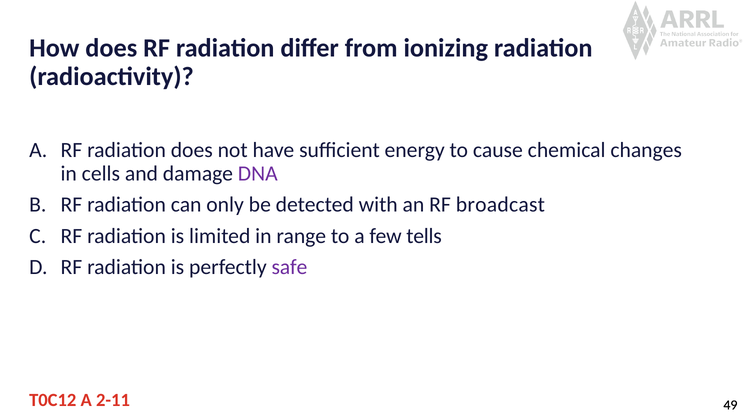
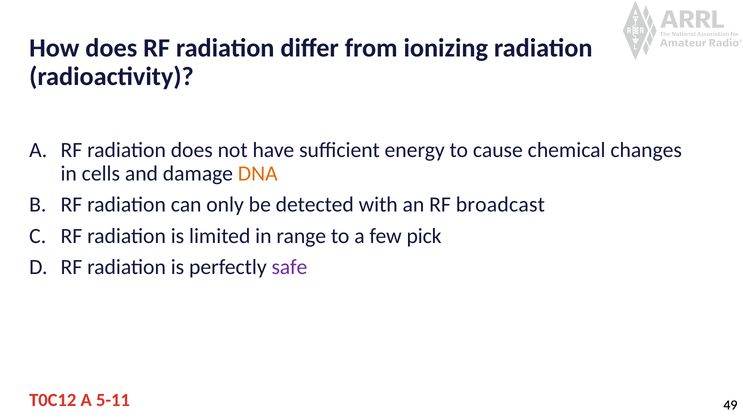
DNA colour: purple -> orange (258, 174)
tells: tells -> pick (424, 236)
2-11: 2-11 -> 5-11 (113, 400)
